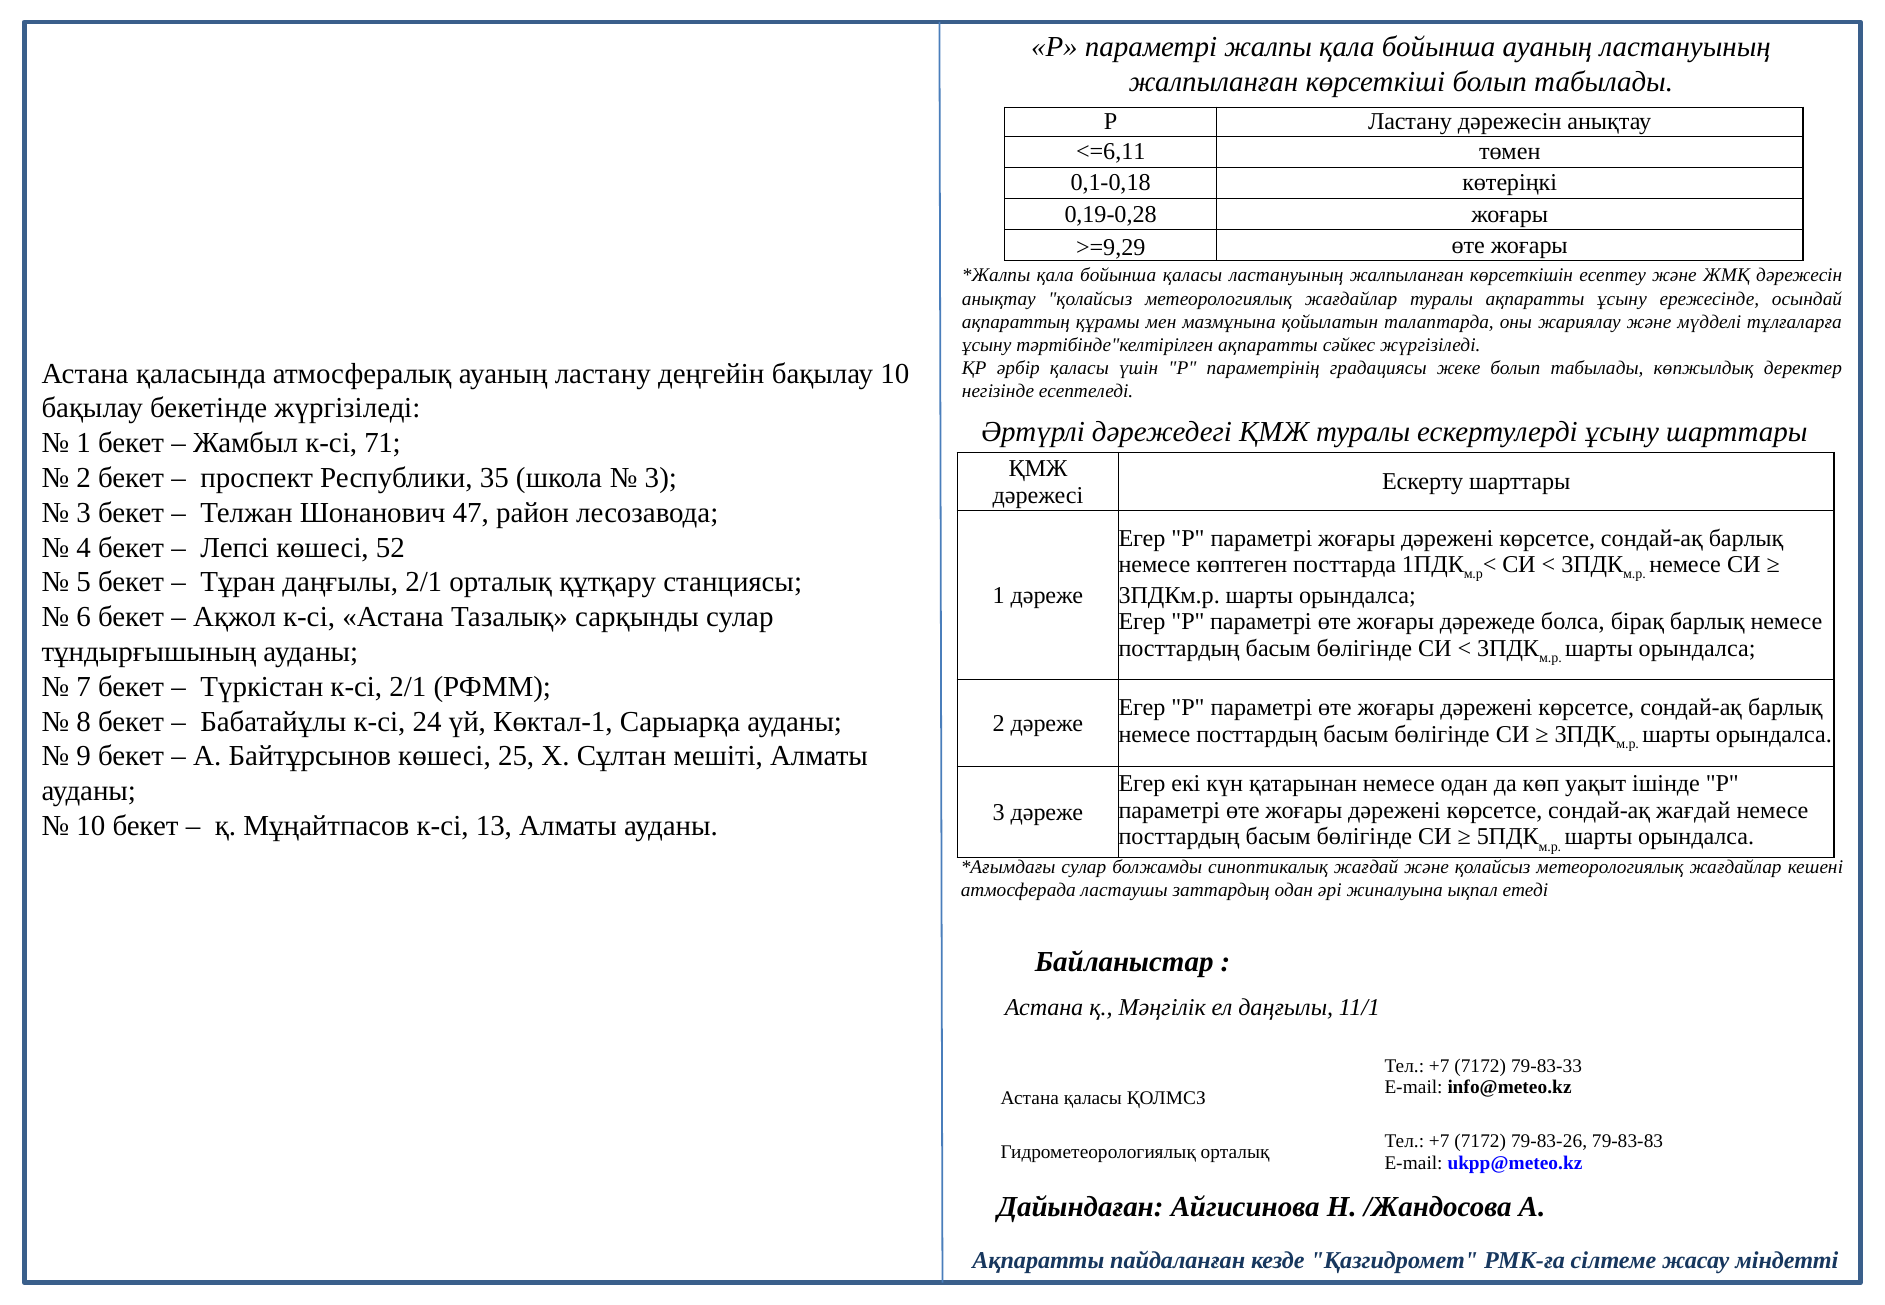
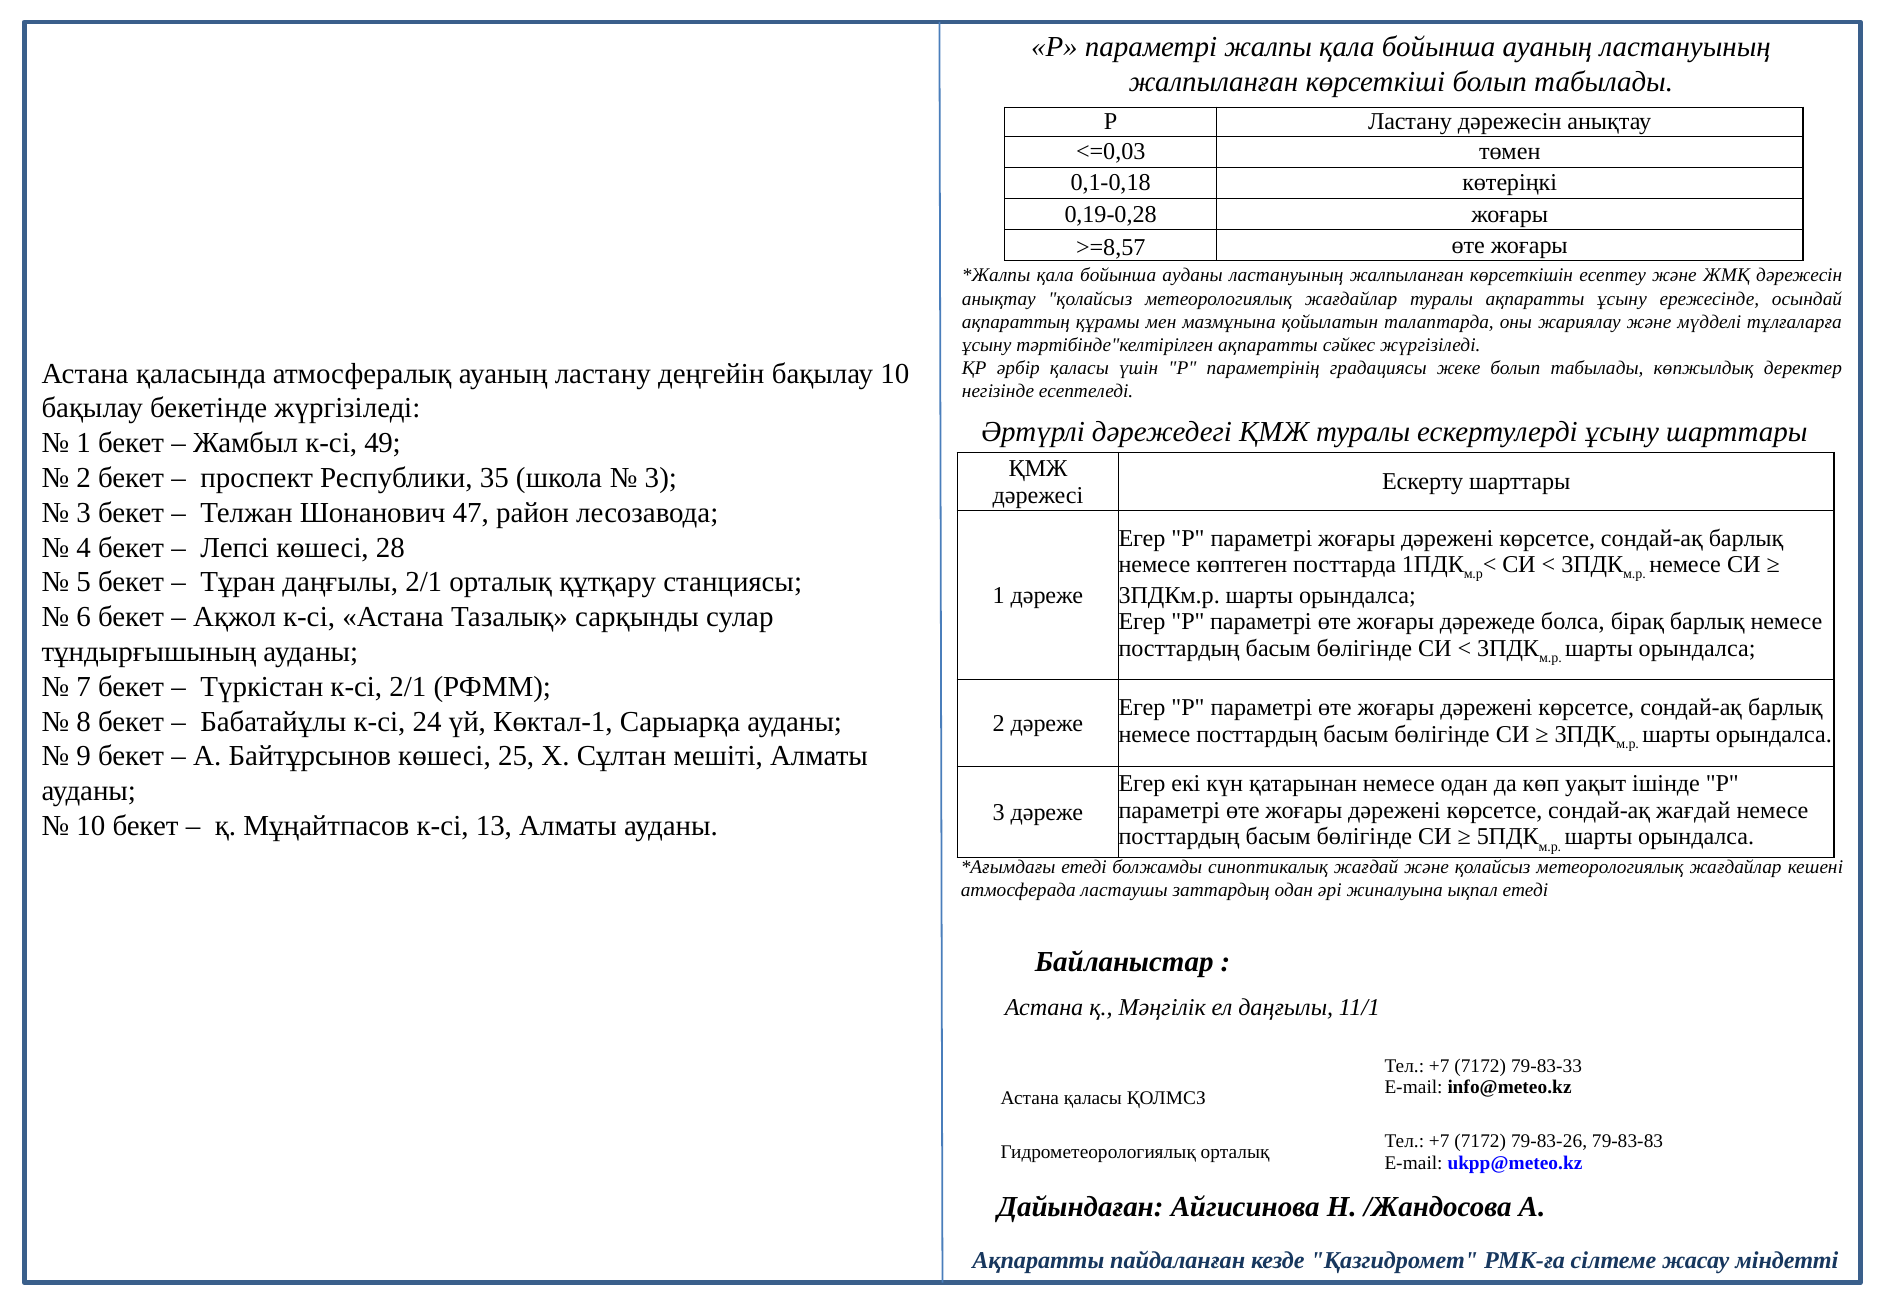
<=6,11: <=6,11 -> <=0,03 (1111, 152)
>=9,29: >=9,29 -> >=8,57 (1111, 247)
бойынша қаласы: қаласы -> ауданы (1193, 276)
71: 71 -> 49 (383, 443)
52: 52 -> 28 (390, 548)
сулар: сулар -> етеді (1084, 867)
